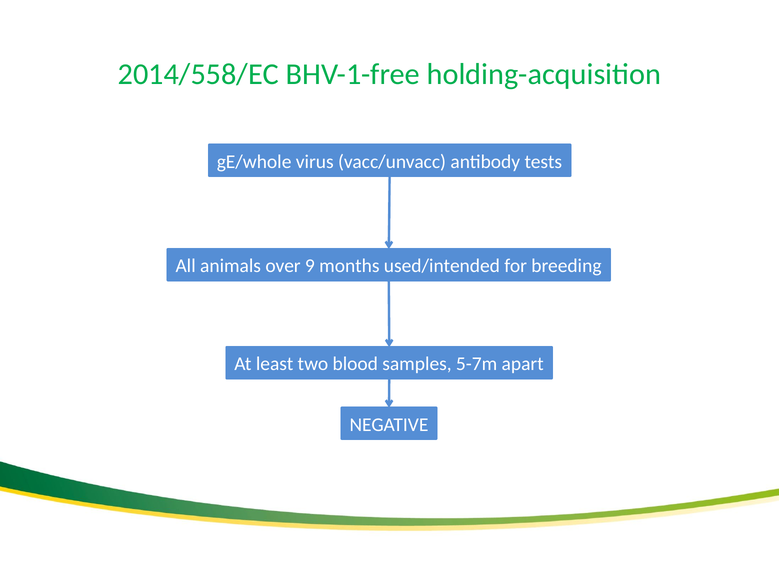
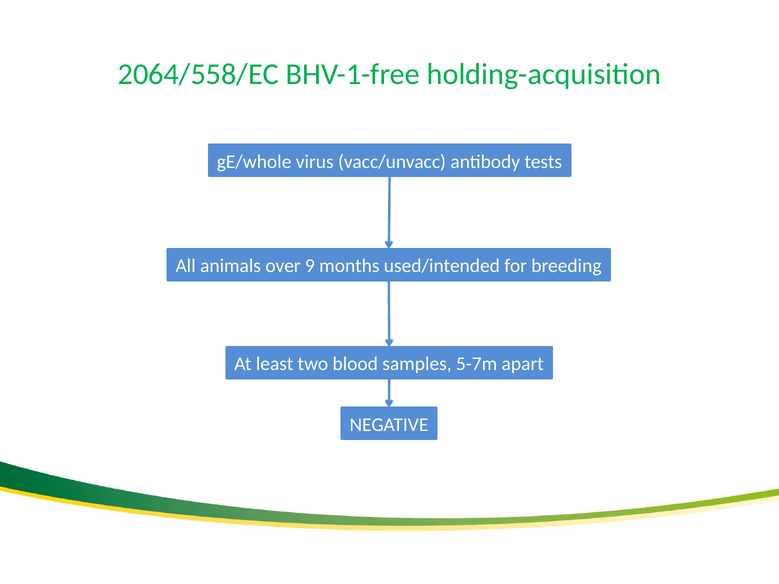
2014/558/EC: 2014/558/EC -> 2064/558/EC (198, 74)
